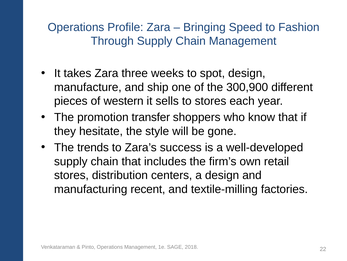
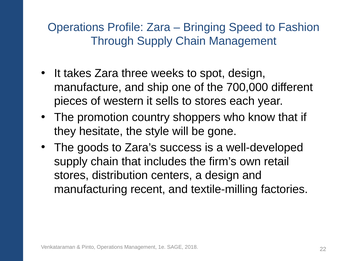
300,900: 300,900 -> 700,000 (247, 87)
transfer: transfer -> country (151, 117)
trends: trends -> goods (93, 147)
